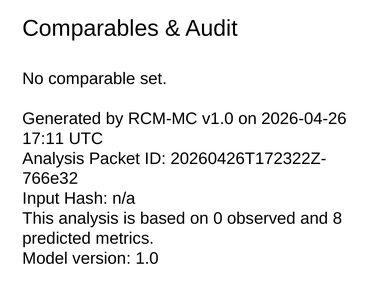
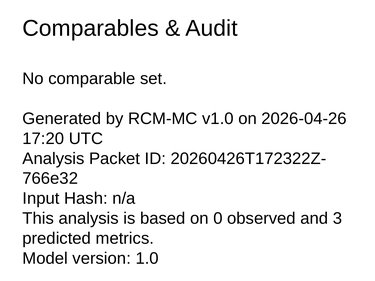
17:11: 17:11 -> 17:20 (43, 139)
8: 8 -> 3 (338, 219)
